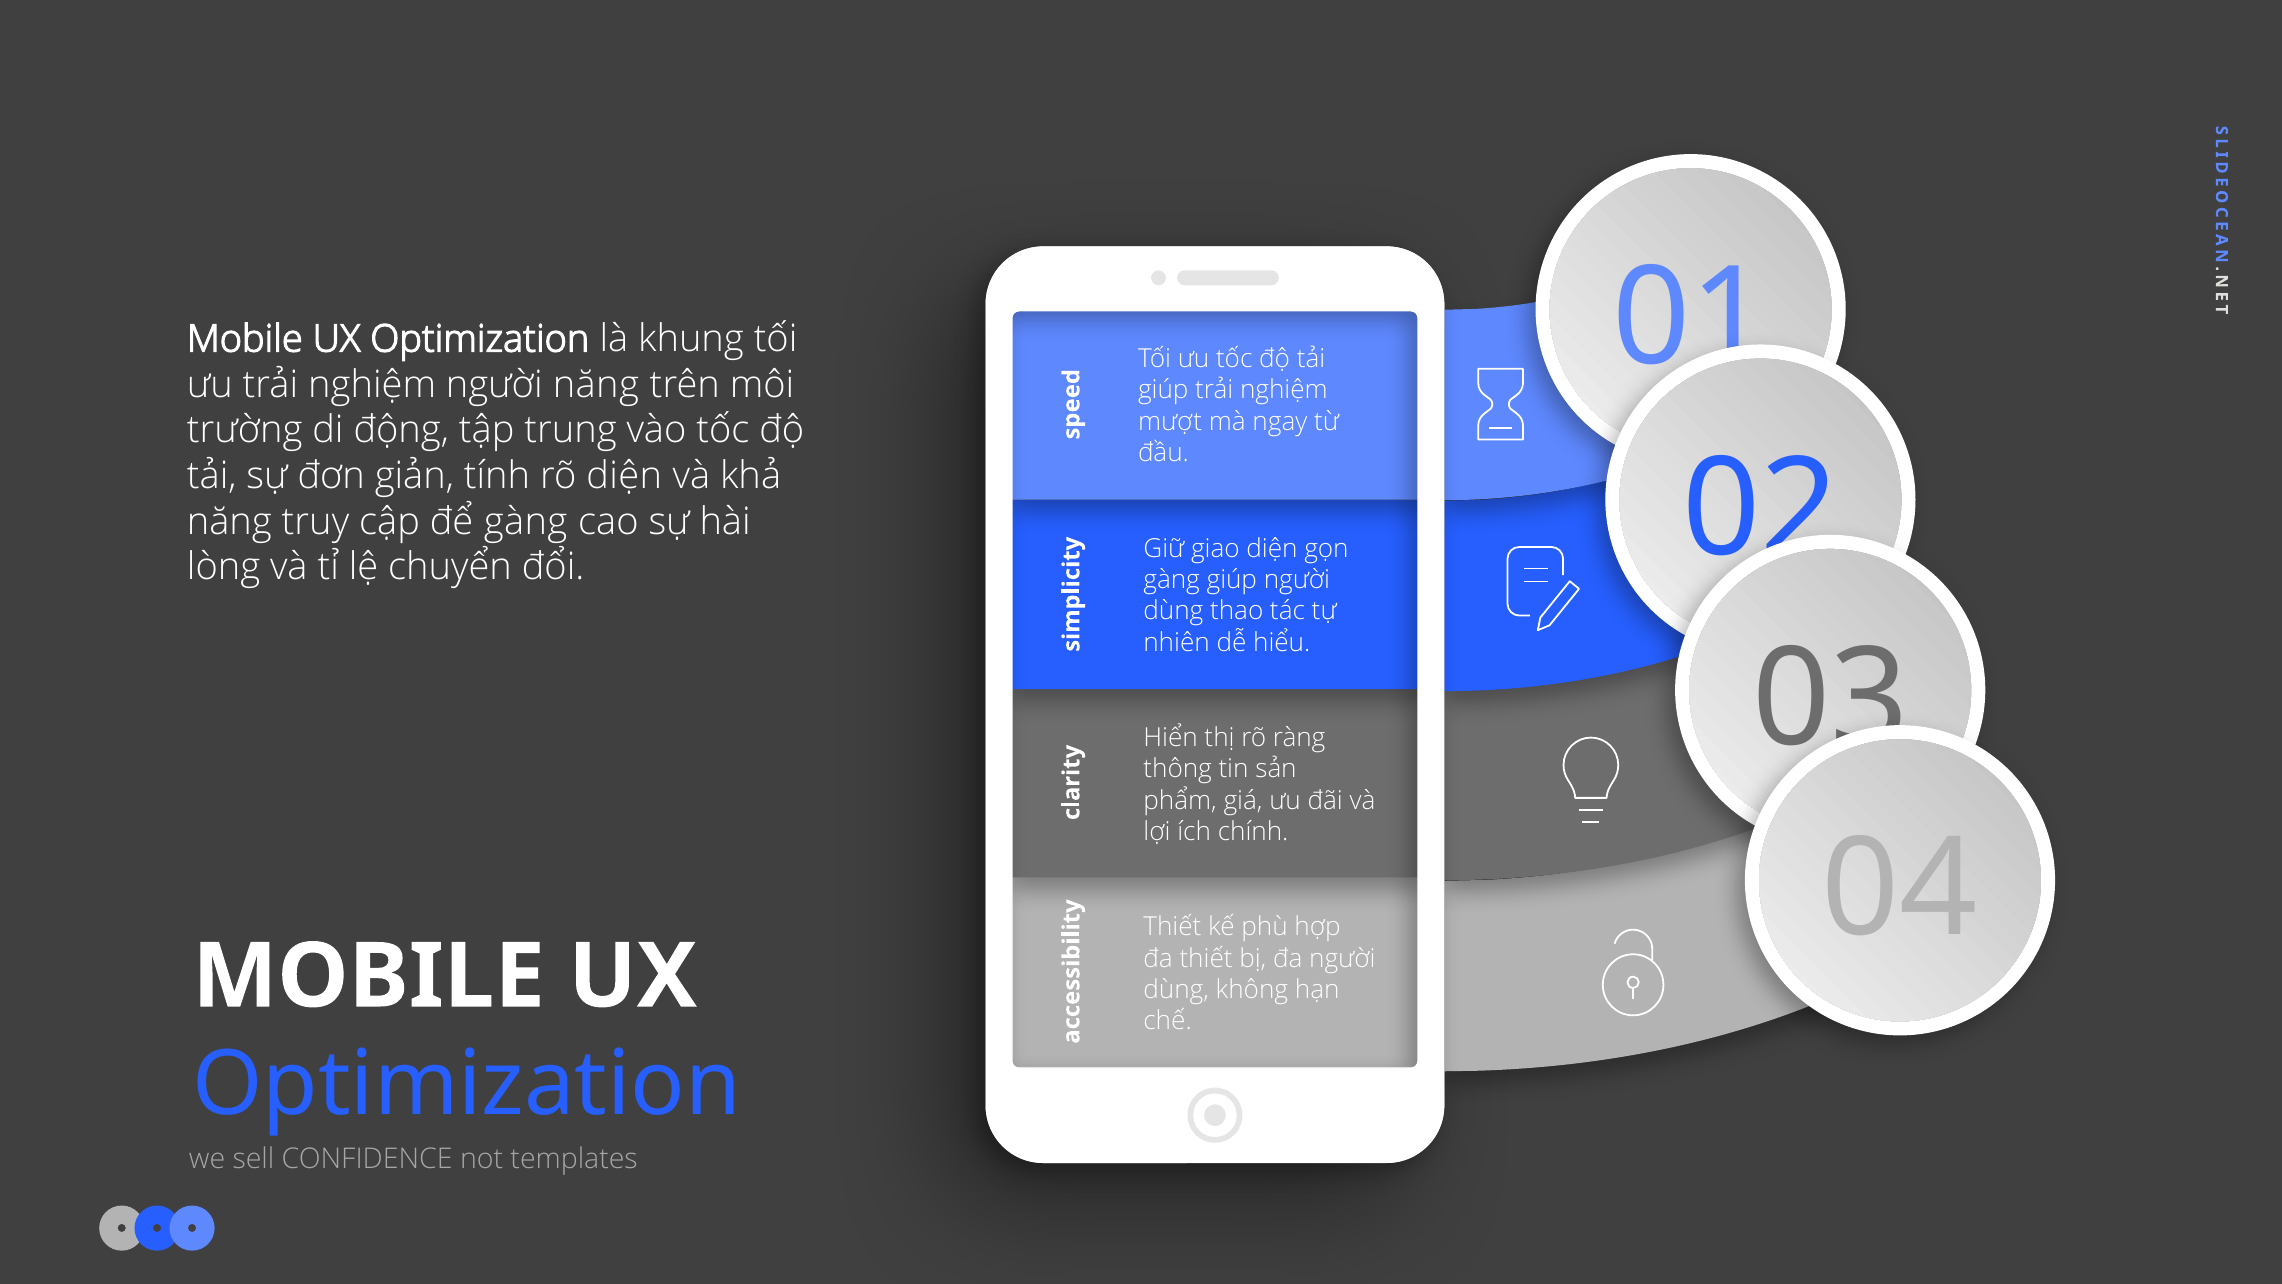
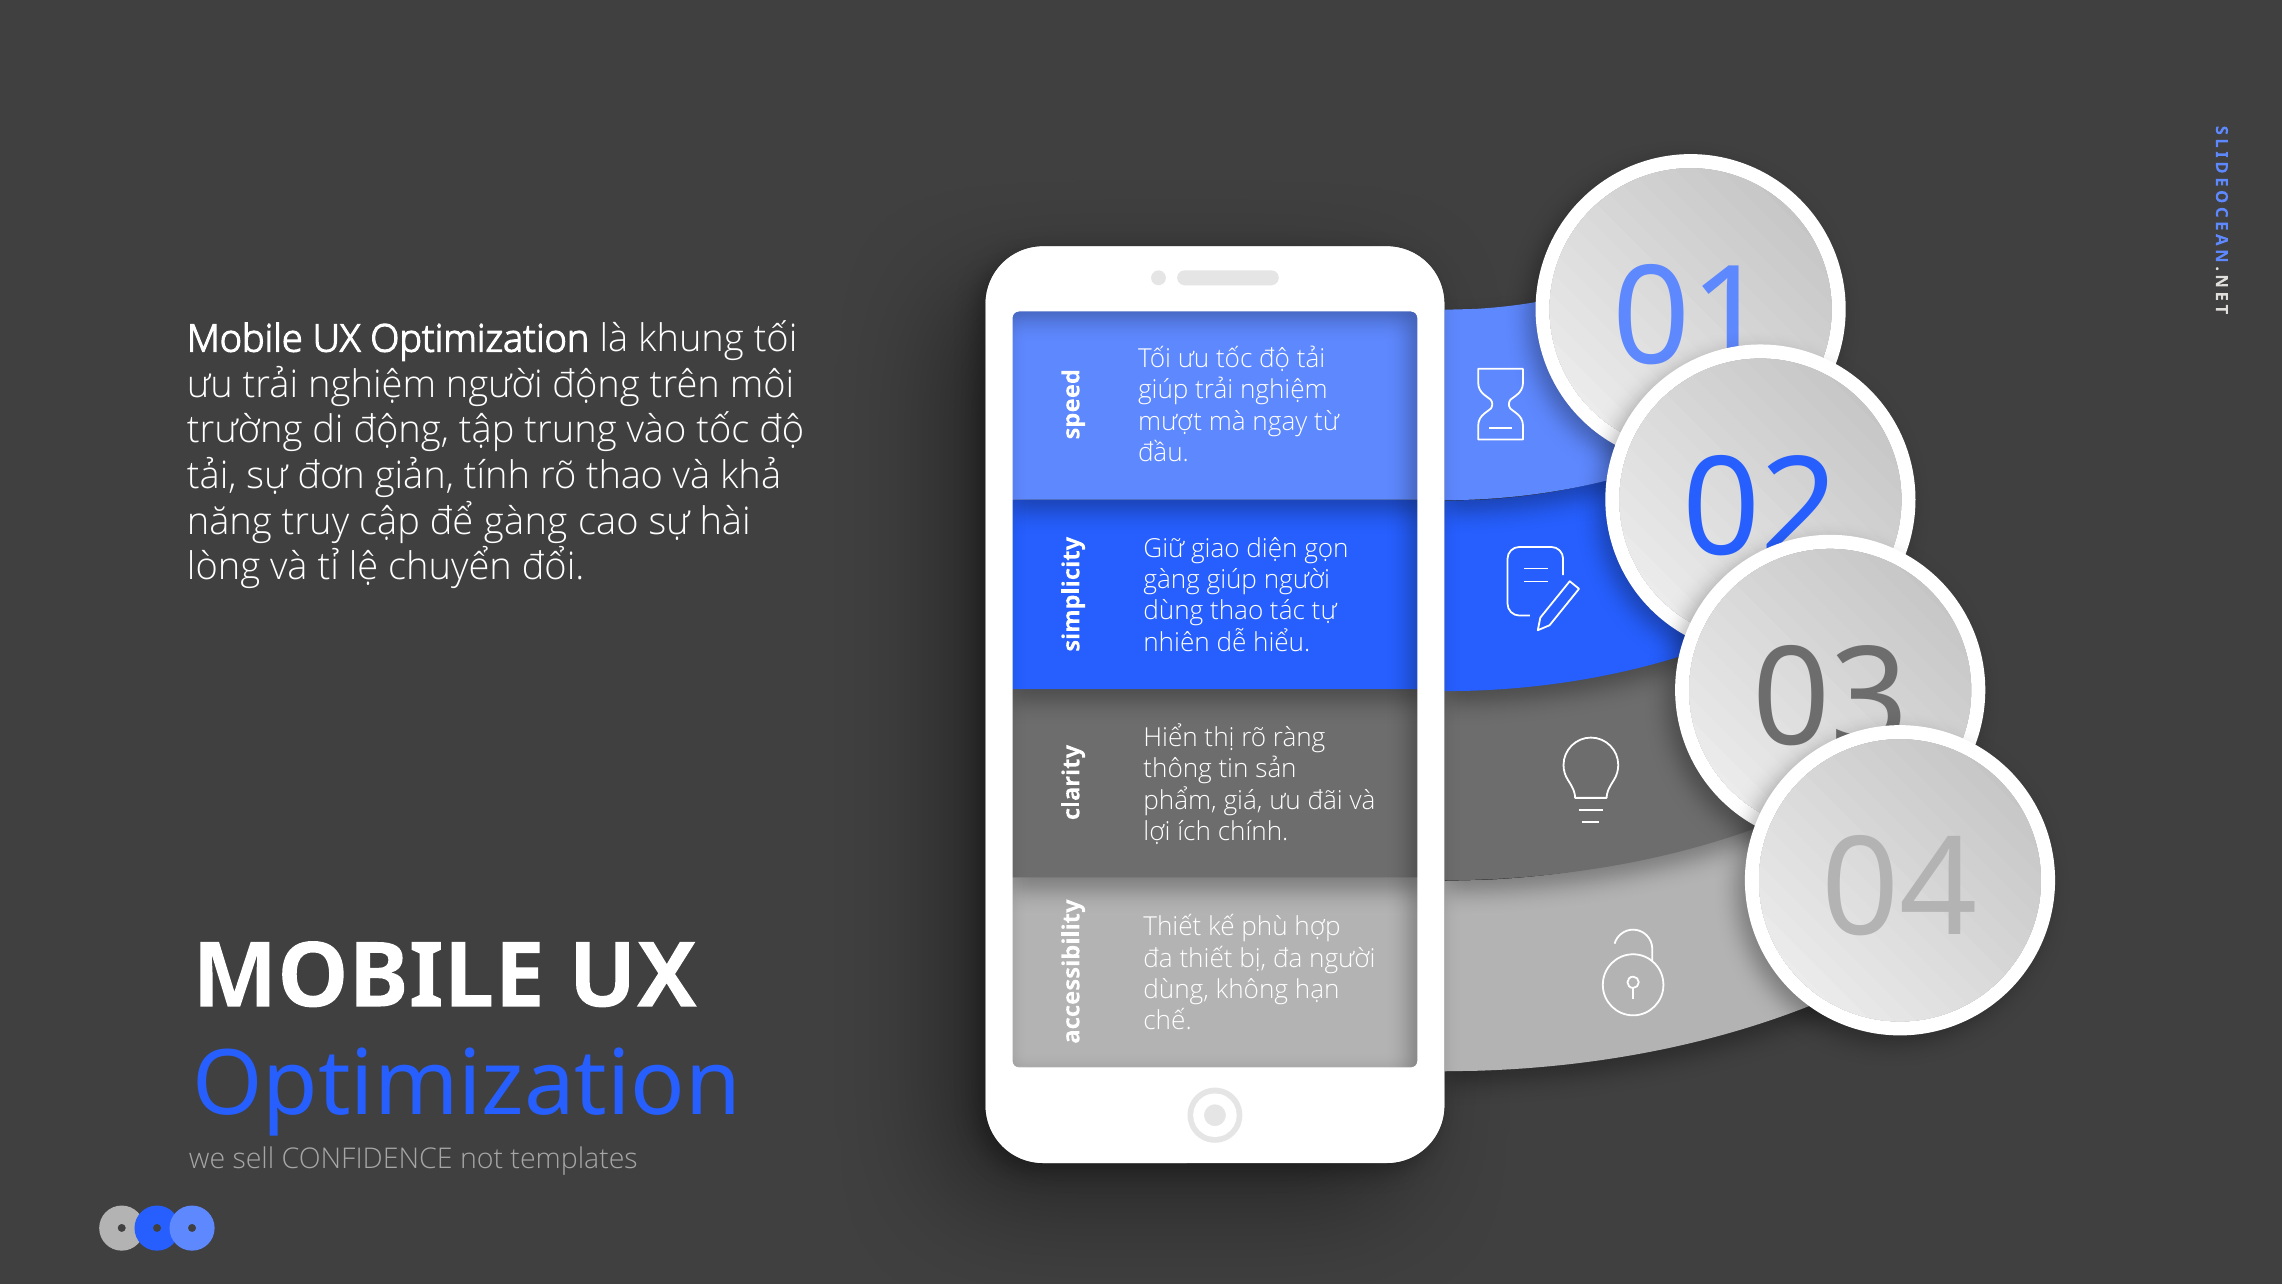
người năng: năng -> động (596, 385)
rõ diện: diện -> thao (625, 476)
